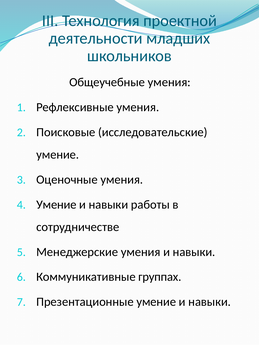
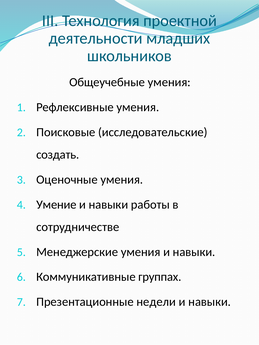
умение: умение -> создать (58, 155)
Презентационные умение: умение -> недели (156, 302)
